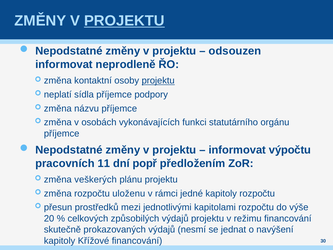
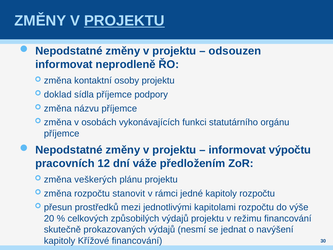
projektu underline: present -> none (158, 81)
neplatí: neplatí -> doklad (58, 94)
11: 11 -> 12 (104, 163)
popř: popř -> váže (145, 163)
uloženu: uloženu -> stanovit (129, 193)
